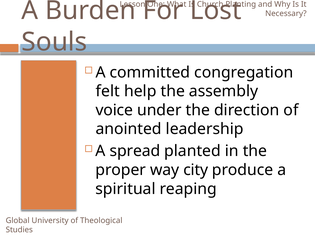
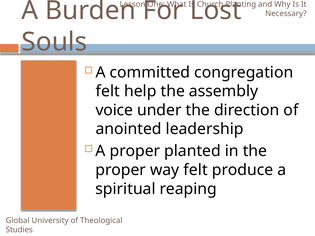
A spread: spread -> proper (135, 151)
way city: city -> felt (196, 170)
